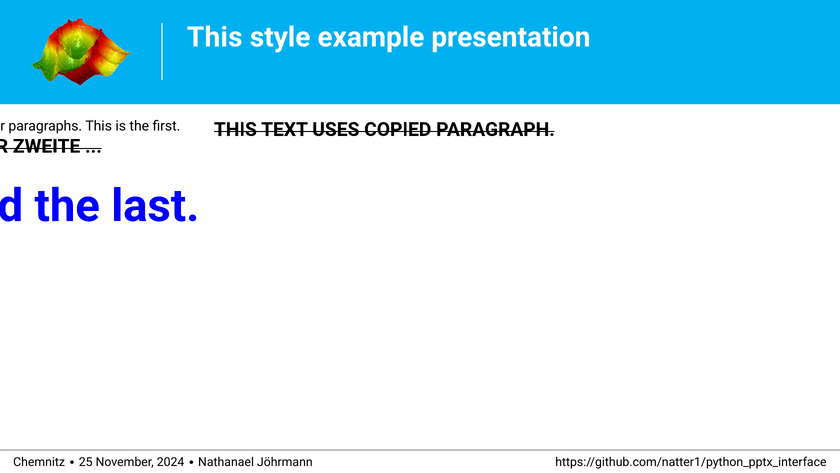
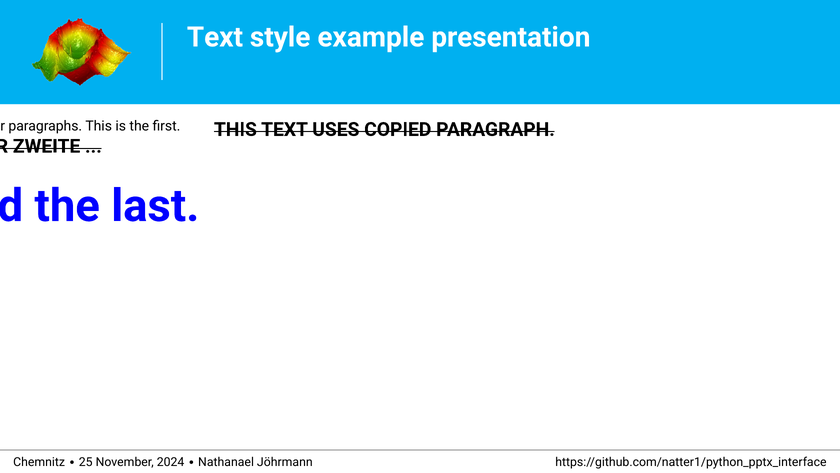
This: This -> Text (215, 37)
